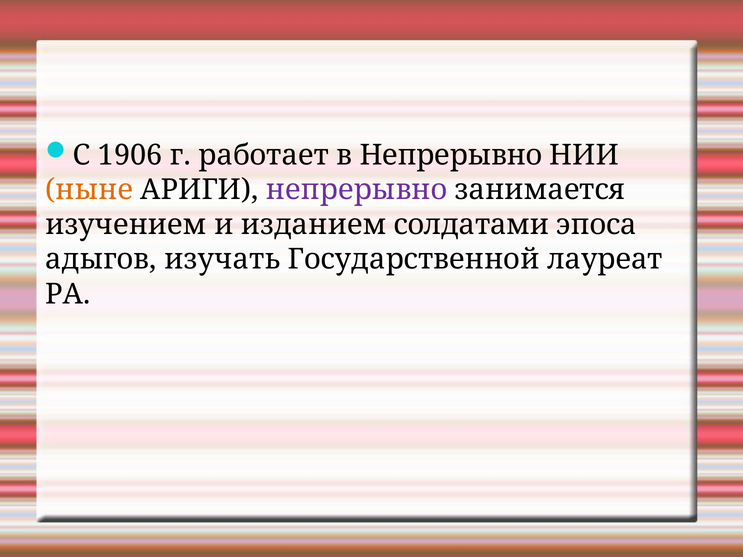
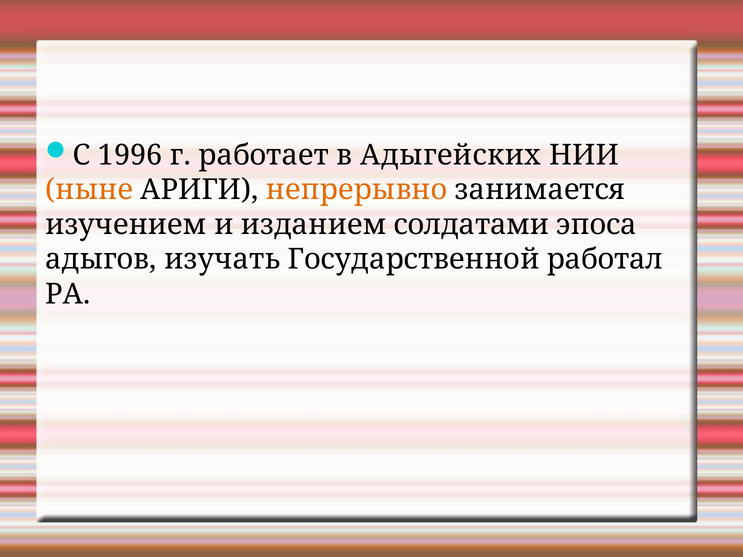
1906: 1906 -> 1996 (130, 155)
в Непрерывно: Непрерывно -> Адыгейских (451, 155)
непрерывно colour: purple -> orange (357, 190)
лауреат: лауреат -> работал (605, 259)
